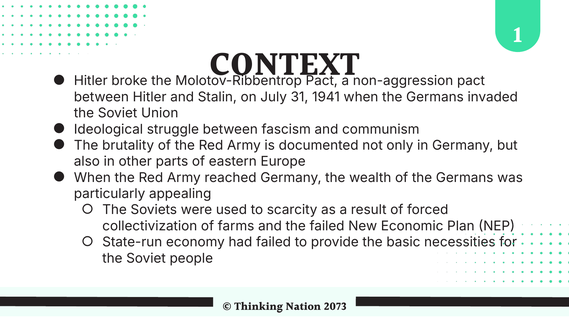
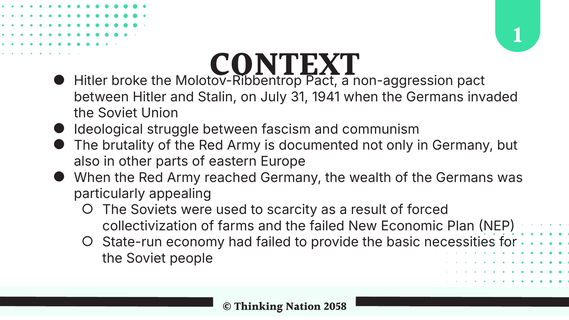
2073: 2073 -> 2058 (335, 307)
